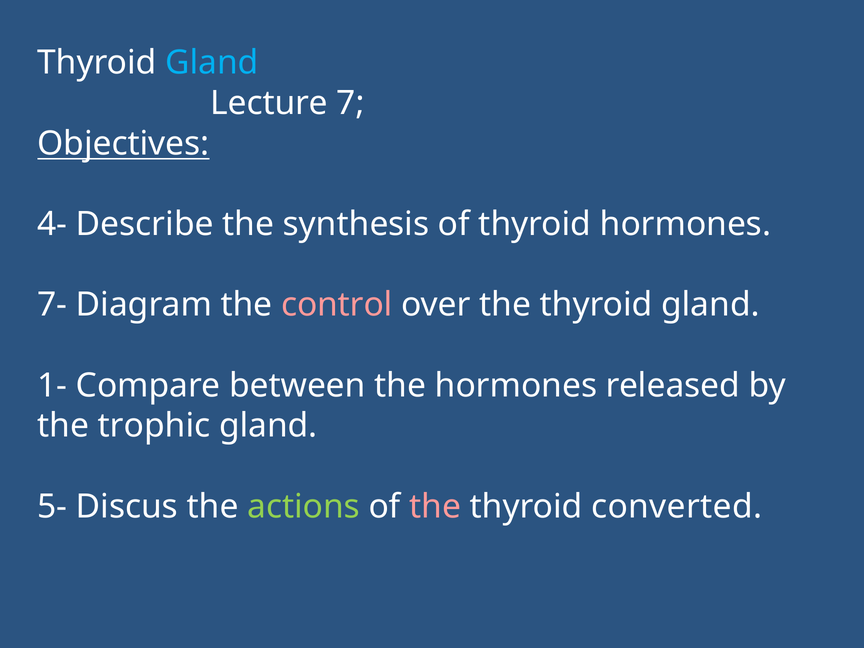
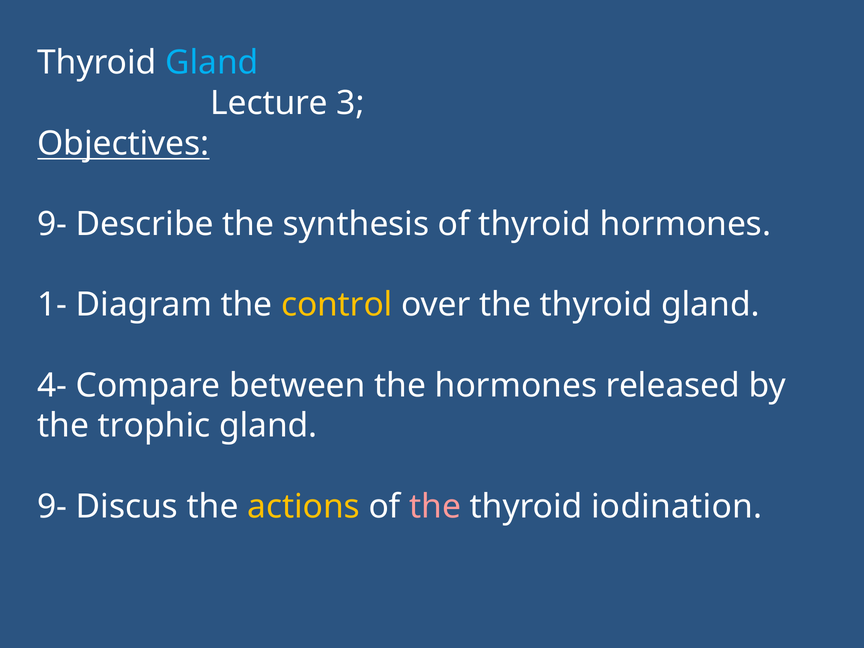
7: 7 -> 3 (350, 103)
4-: 4- -> 9- (52, 224)
7-: 7- -> 1- (52, 305)
control colour: pink -> yellow (337, 305)
1-: 1- -> 4- (52, 385)
5-: 5- -> 9- (52, 506)
actions colour: light green -> yellow (304, 506)
converted: converted -> iodination (677, 506)
